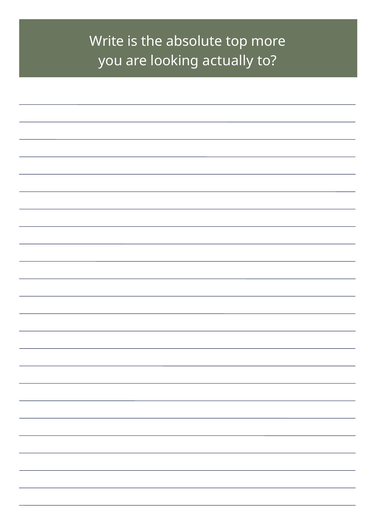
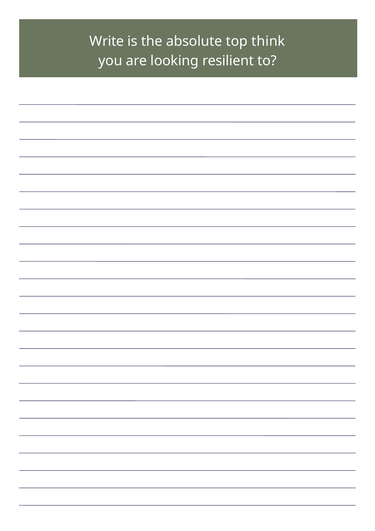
more: more -> think (268, 41)
actually: actually -> resilient (228, 61)
